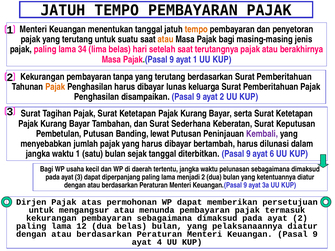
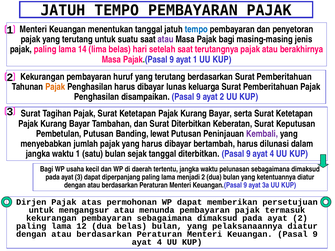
tempo colour: orange -> blue (196, 29)
atau colour: orange -> purple (166, 39)
34: 34 -> 14 (82, 49)
tanpa: tanpa -> huruf (123, 77)
Surat Sederhana: Sederhana -> Diterbitkan (191, 124)
6: 6 -> 4 (272, 154)
